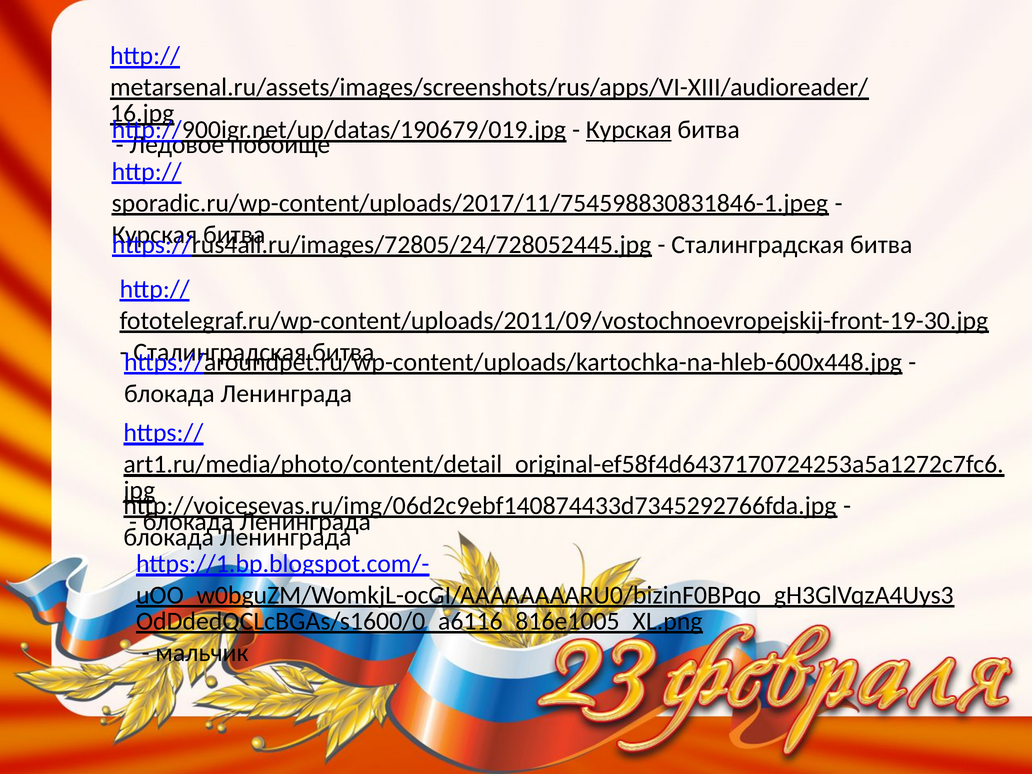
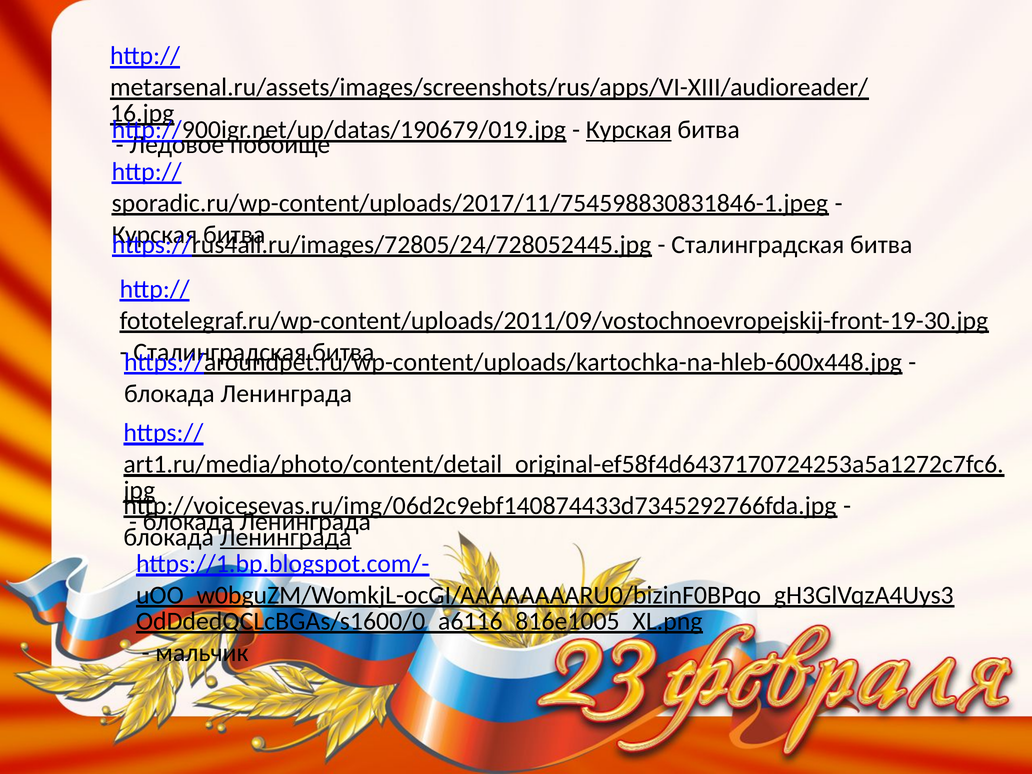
Ленинграда underline: none -> present (286, 537)
